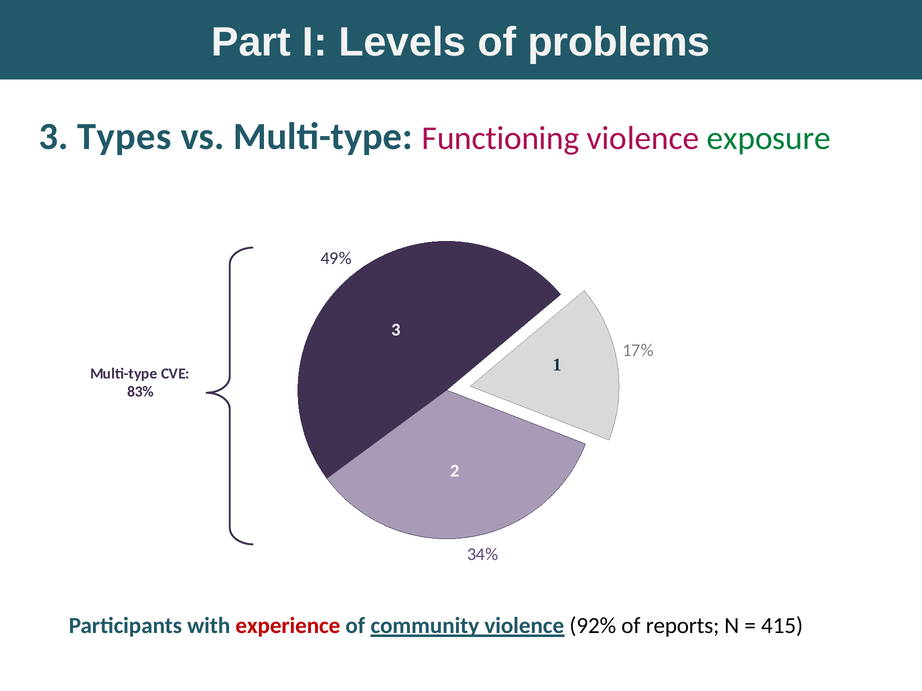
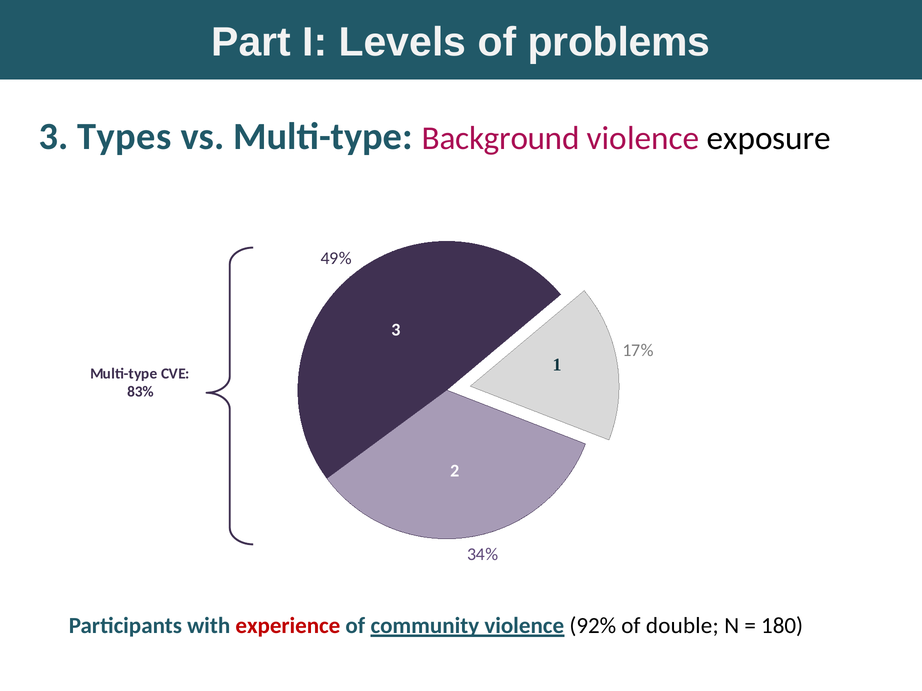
Functioning: Functioning -> Background (501, 138)
exposure colour: green -> black (769, 138)
reports: reports -> double (682, 626)
415: 415 -> 180 (782, 626)
